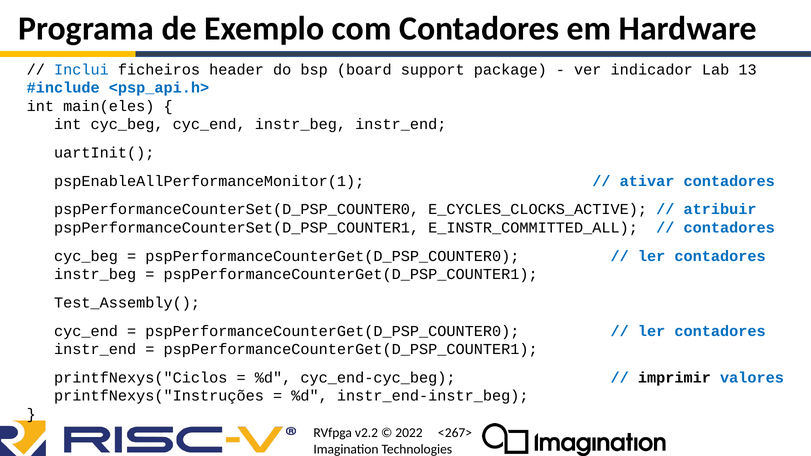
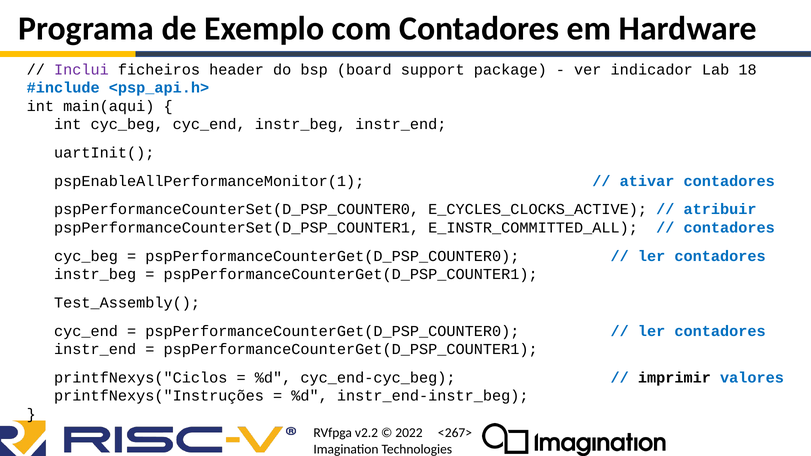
Inclui colour: blue -> purple (81, 70)
13: 13 -> 18 (748, 70)
main(eles: main(eles -> main(aqui (109, 106)
